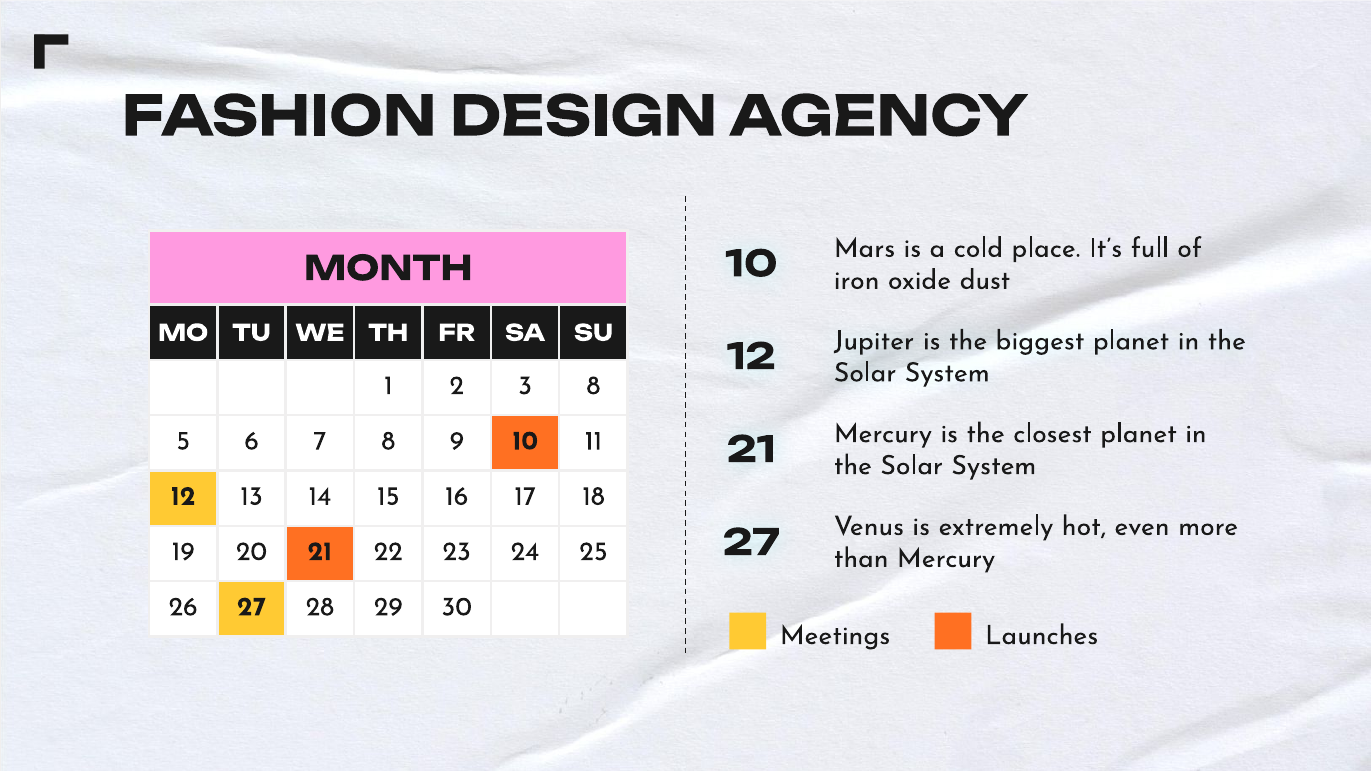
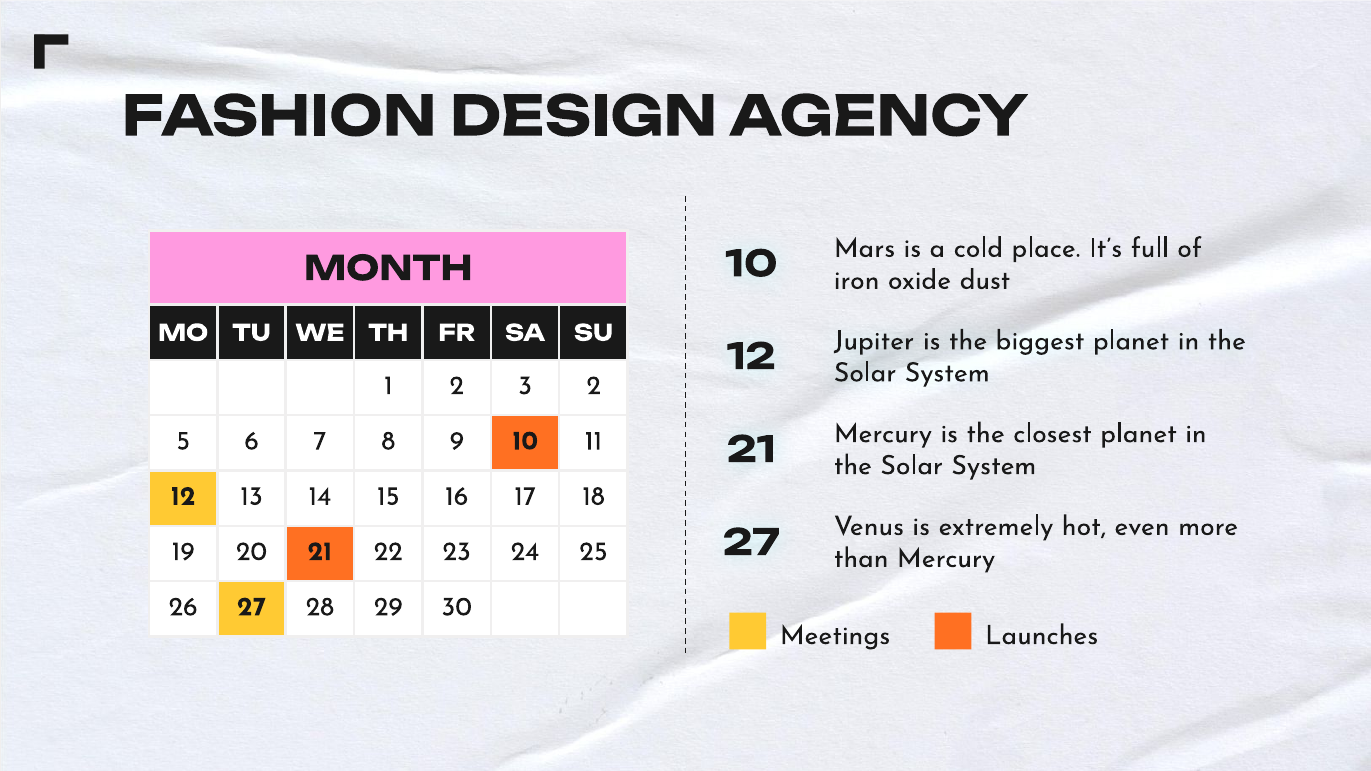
3 8: 8 -> 2 (594, 386)
